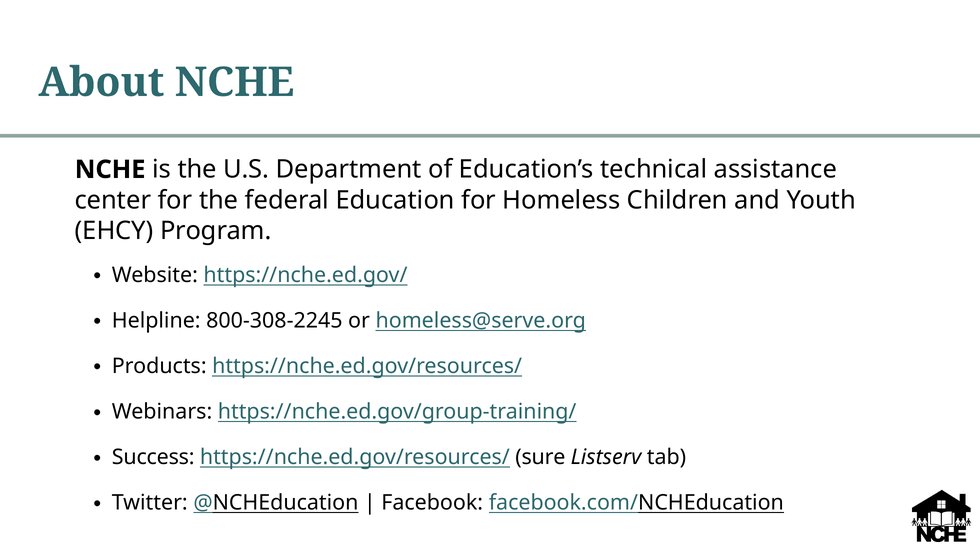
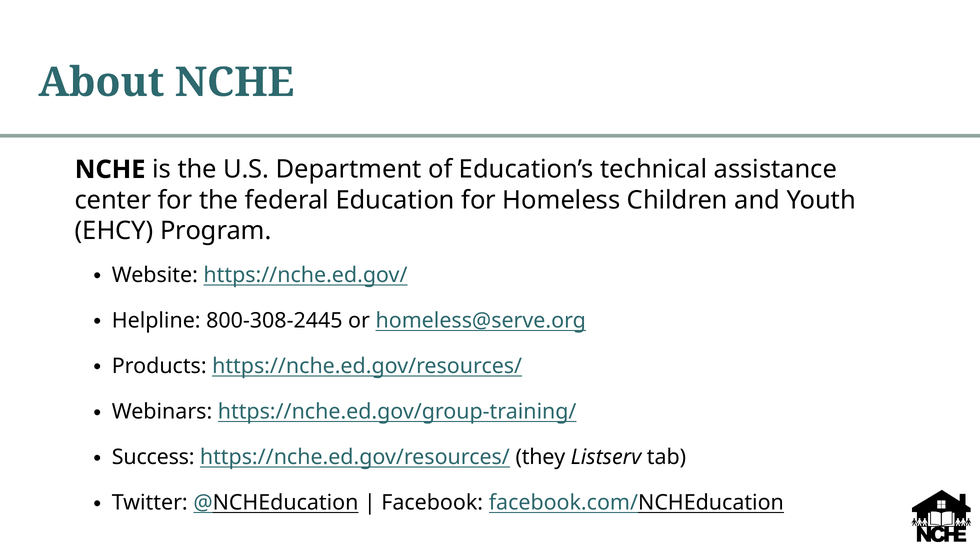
800-308-2245: 800-308-2245 -> 800-308-2445 (274, 320)
sure: sure -> they (540, 457)
